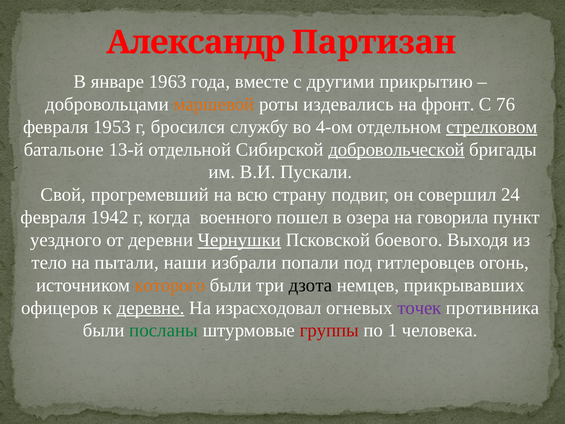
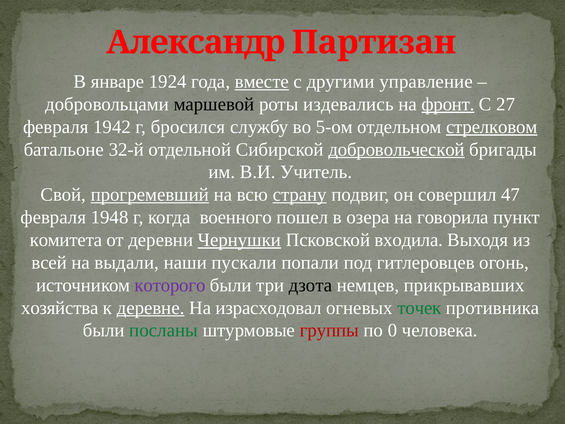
1963: 1963 -> 1924 (168, 82)
вместе underline: none -> present (262, 82)
прикрытию: прикрытию -> управление (426, 82)
маршевой colour: orange -> black (214, 104)
фронт underline: none -> present (448, 104)
76: 76 -> 27 (506, 104)
1953: 1953 -> 1942 (112, 127)
4-ом: 4-ом -> 5-ом (334, 127)
13-й: 13-й -> 32-й (126, 149)
Пускали: Пускали -> Учитель (316, 172)
прогремевший underline: none -> present (150, 195)
страну underline: none -> present (300, 195)
24: 24 -> 47 (511, 195)
1942: 1942 -> 1948 (110, 217)
уездного: уездного -> комитета (66, 240)
боевого: боевого -> входила (409, 240)
тело: тело -> всей (49, 262)
пытали: пытали -> выдали (127, 262)
избрали: избрали -> пускали (244, 262)
которого colour: orange -> purple (170, 285)
офицеров: офицеров -> хозяйства (60, 308)
точек colour: purple -> green (419, 308)
1: 1 -> 0 (392, 330)
